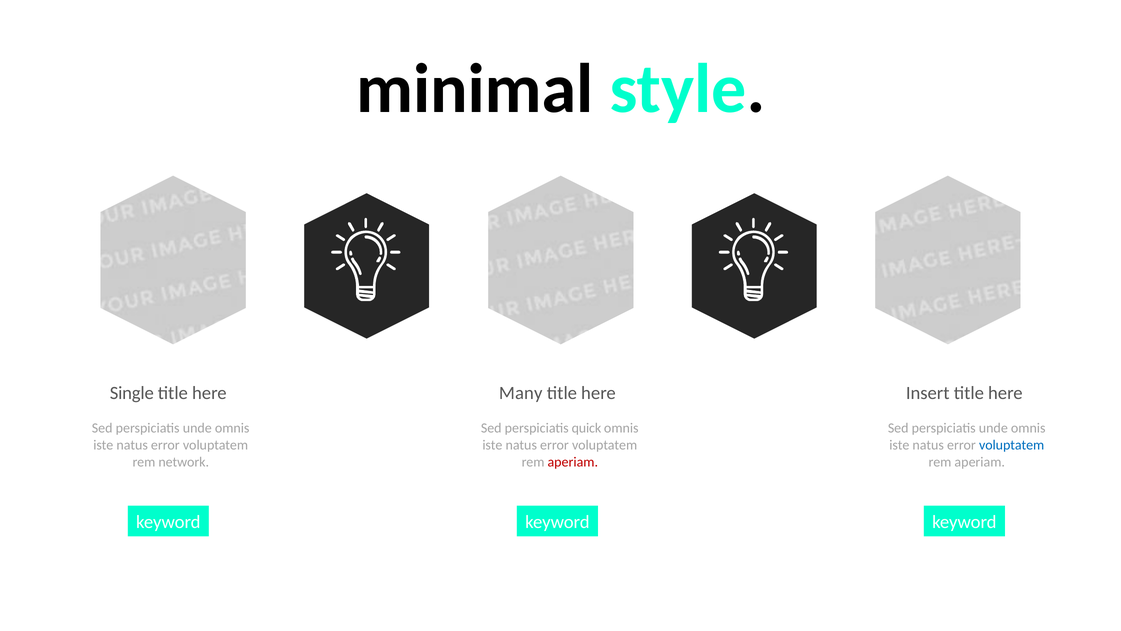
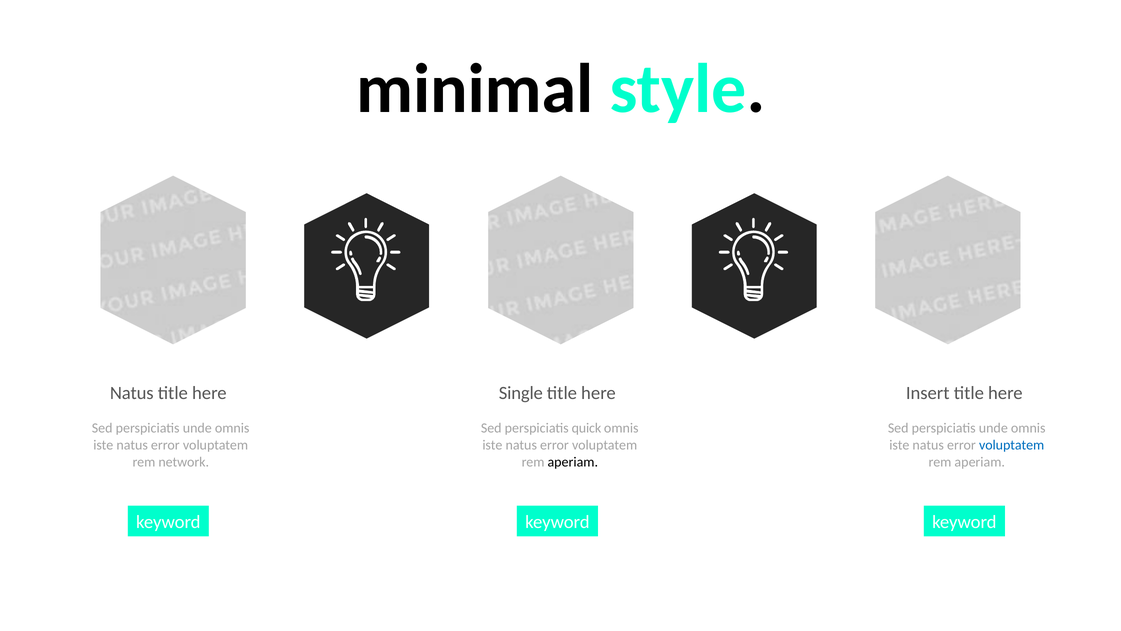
Single: Single -> Natus (132, 393)
Many: Many -> Single (521, 393)
aperiam colour: red -> black (573, 462)
